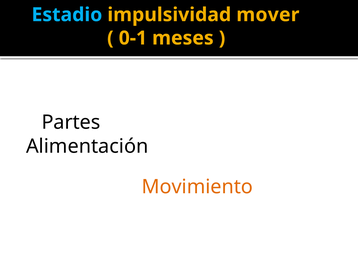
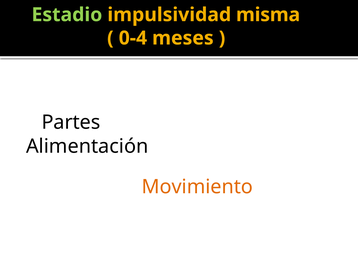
Estadio colour: light blue -> light green (67, 15)
mover: mover -> misma (268, 15)
0-1: 0-1 -> 0-4 (133, 38)
